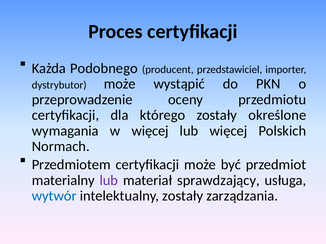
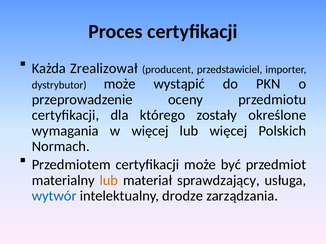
Podobnego: Podobnego -> Zrealizował (104, 68)
lub colour: purple -> orange (109, 181)
intelektualny zostały: zostały -> drodze (183, 196)
